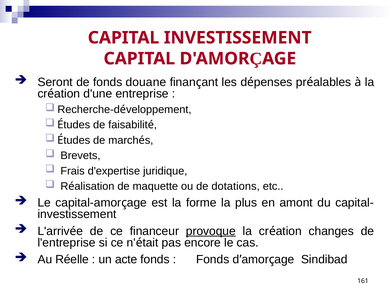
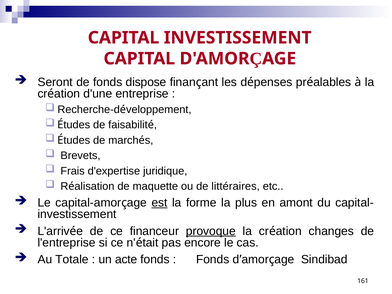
douane: douane -> dispose (146, 82)
dotations: dotations -> littéraires (236, 186)
est underline: none -> present (159, 203)
Réelle: Réelle -> Totale (72, 259)
